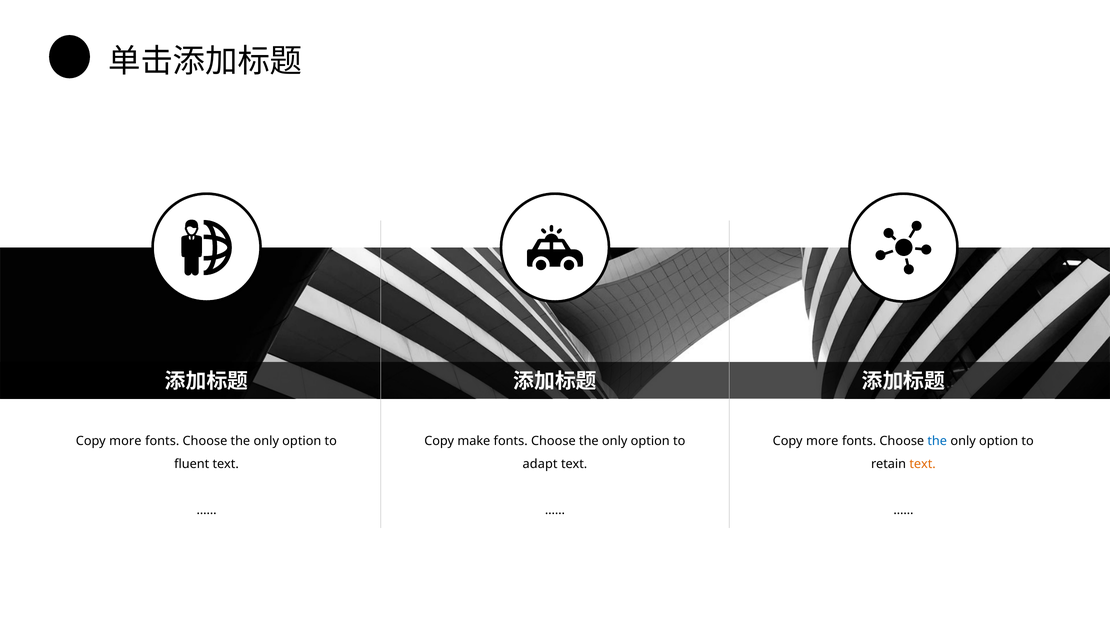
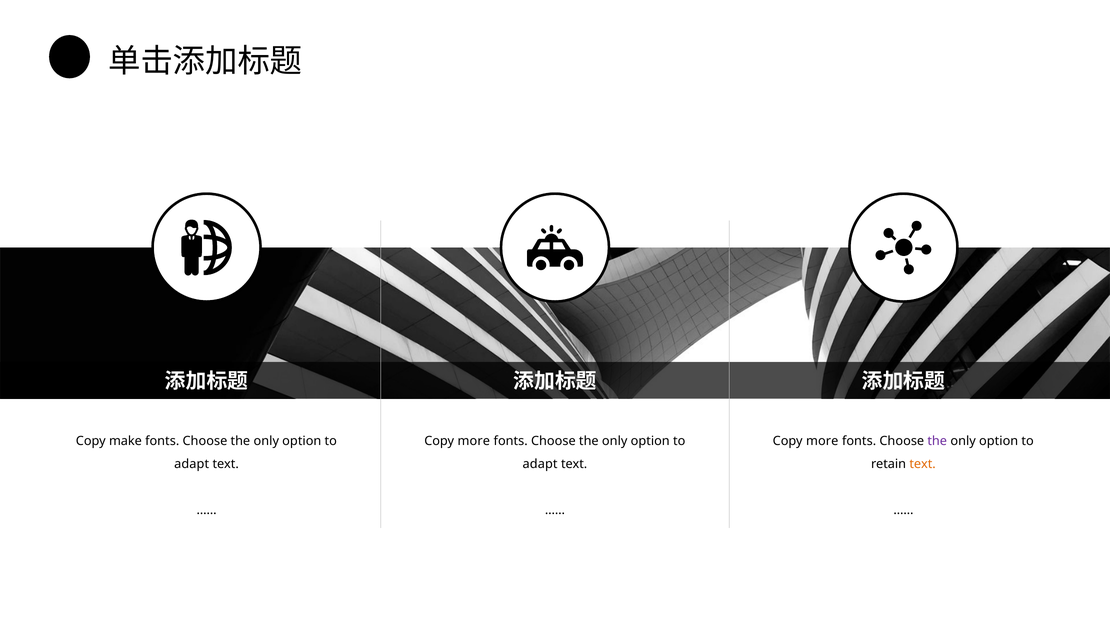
more: more -> make (125, 441)
make: make -> more (474, 441)
the colour: blue -> purple (937, 441)
fluent: fluent -> adapt (192, 464)
